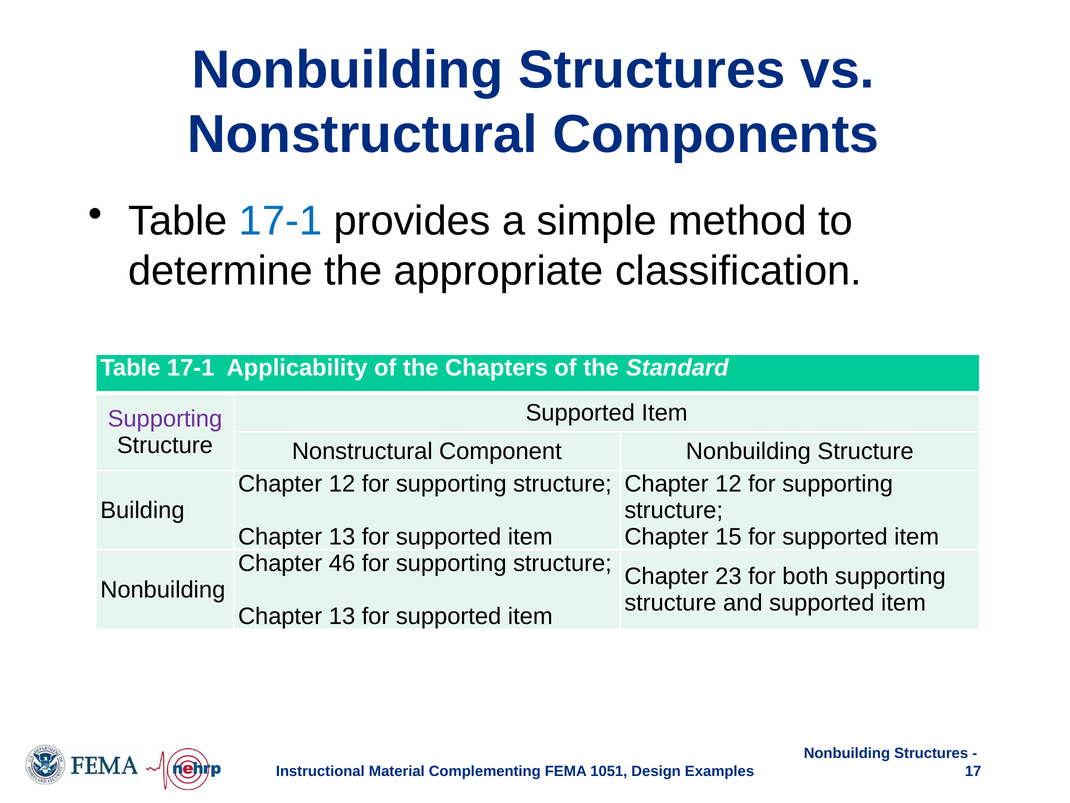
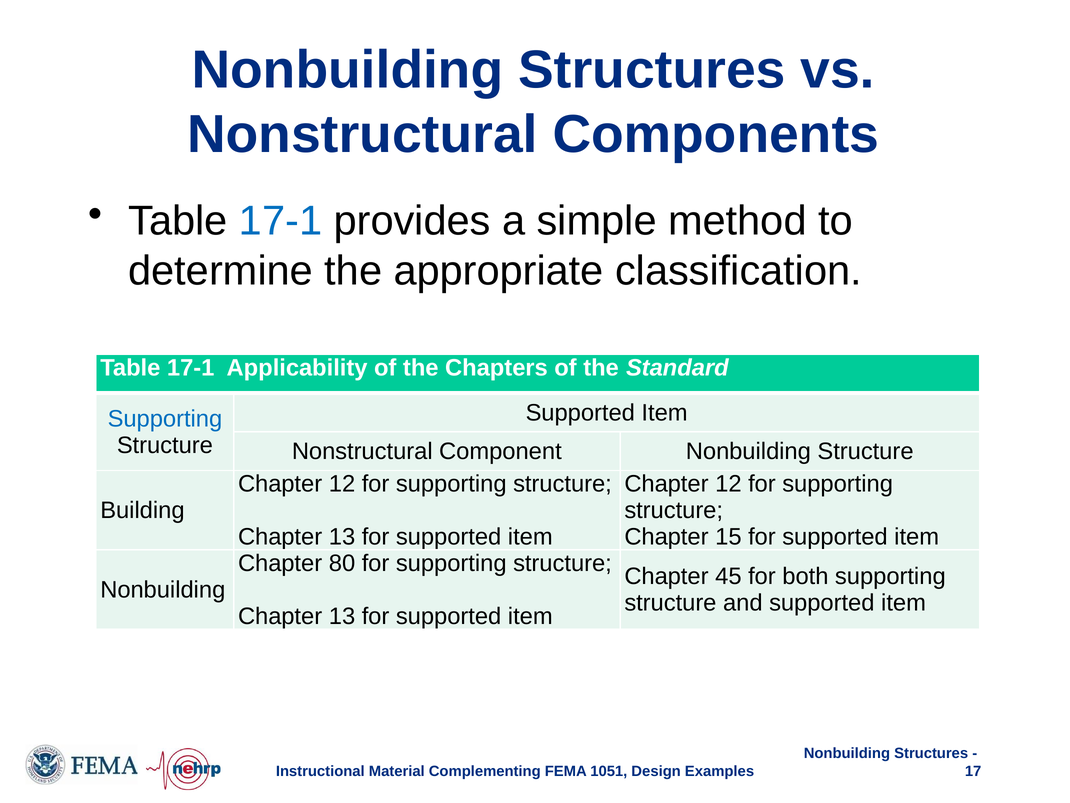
Supporting colour: purple -> blue (165, 419)
46: 46 -> 80 (342, 563)
23: 23 -> 45 (728, 576)
